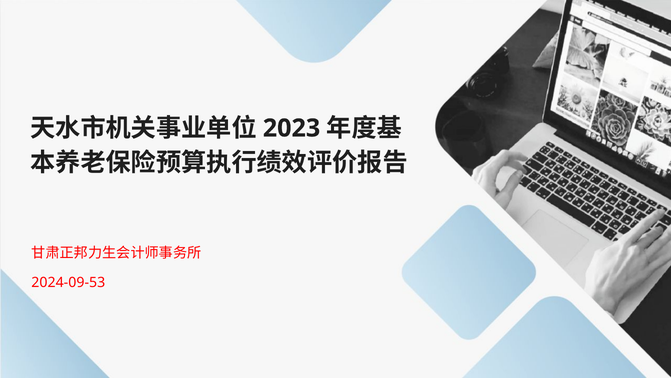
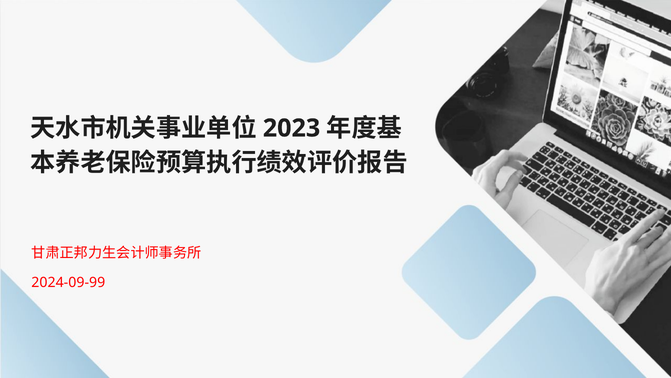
2024-09-53: 2024-09-53 -> 2024-09-99 (68, 282)
